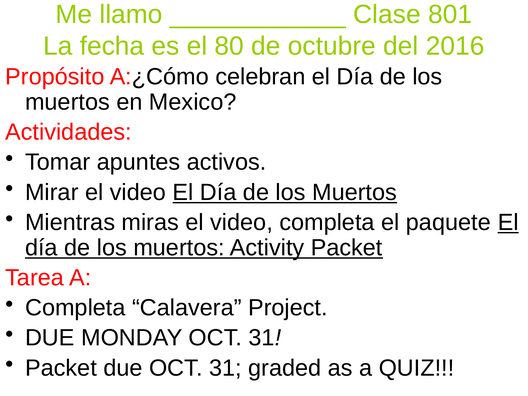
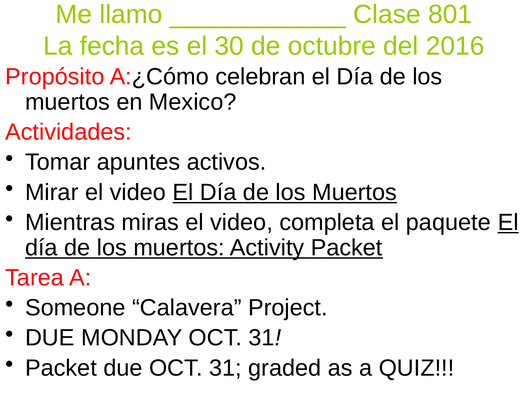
80: 80 -> 30 (229, 46)
Completa: Completa -> Someone (75, 308)
